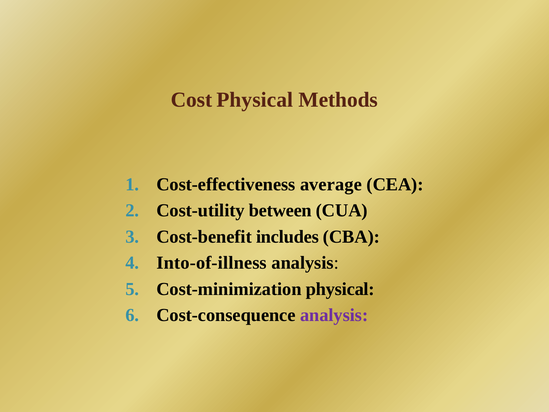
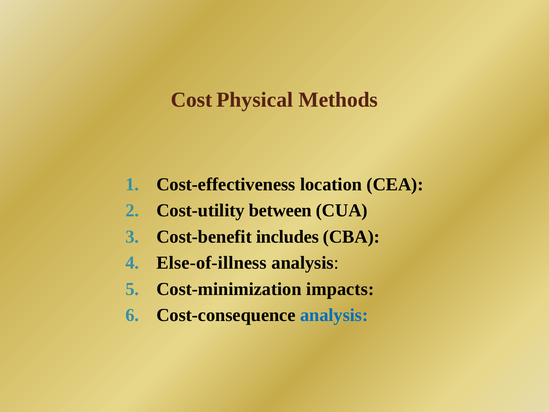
average: average -> location (331, 184)
Into-of-illness: Into-of-illness -> Else-of-illness (212, 263)
Cost-minimization physical: physical -> impacts (340, 289)
analysis colour: purple -> blue (334, 315)
